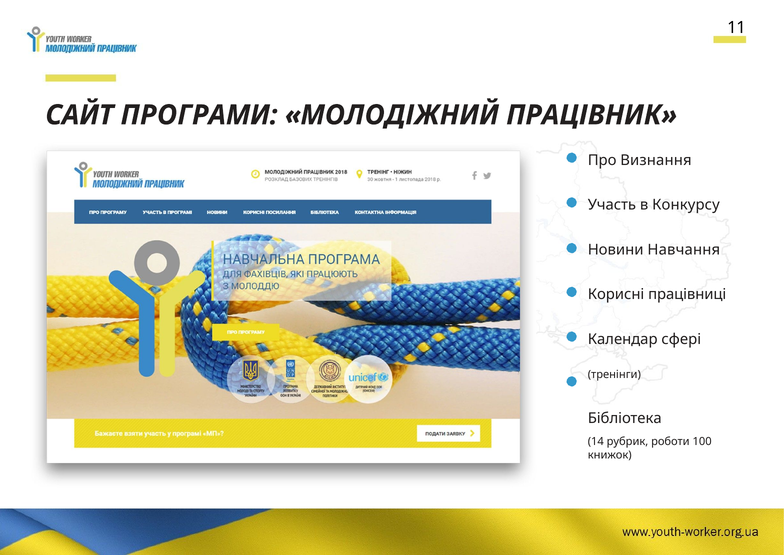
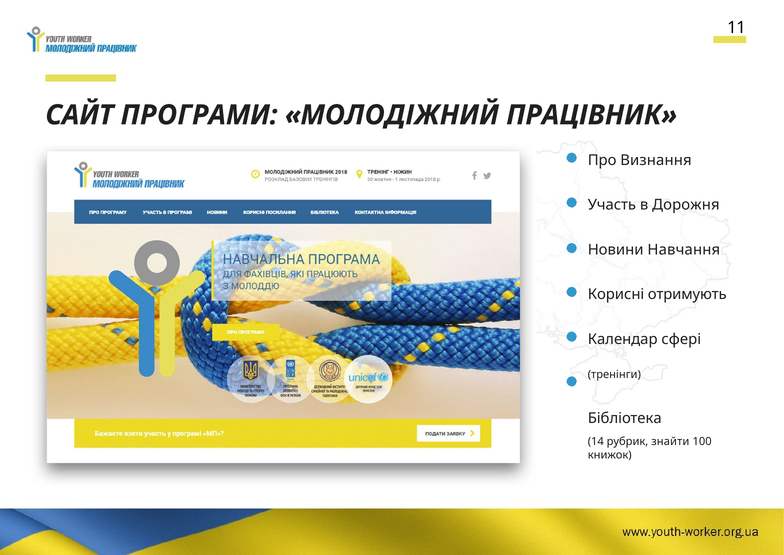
Конкурсу: Конкурсу -> Дорожня (686, 205)
працівниці: працівниці -> отримують (687, 294)
роботи: роботи -> знайти (670, 441)
